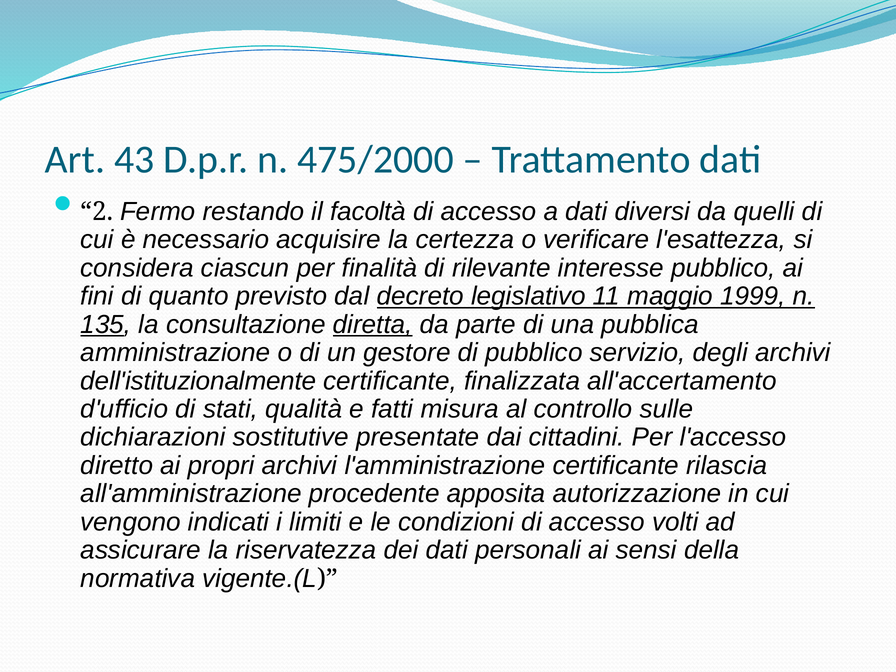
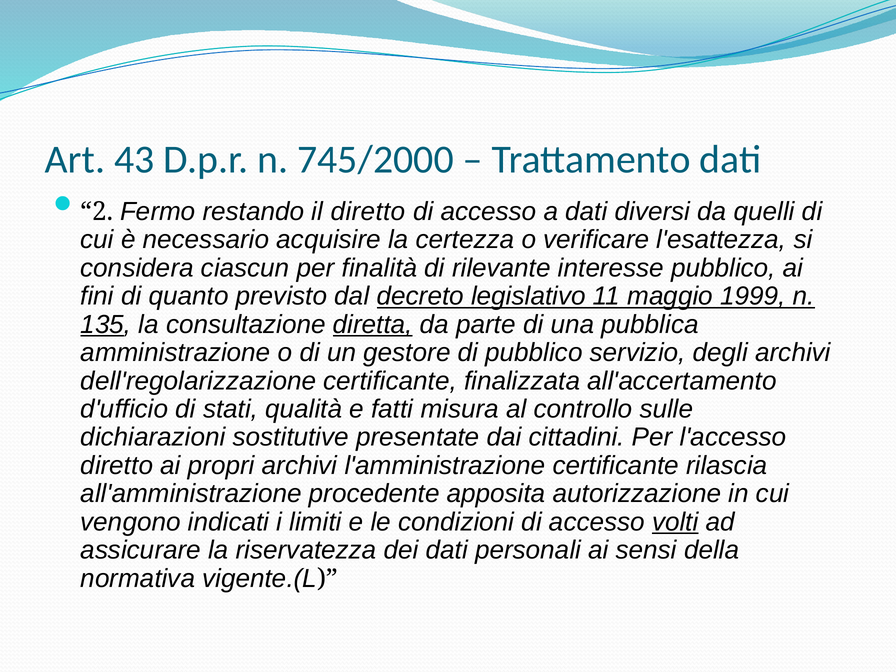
475/2000: 475/2000 -> 745/2000 (375, 160)
il facoltà: facoltà -> diretto (368, 212)
dell'istituzionalmente: dell'istituzionalmente -> dell'regolarizzazione (198, 381)
volti underline: none -> present (675, 522)
